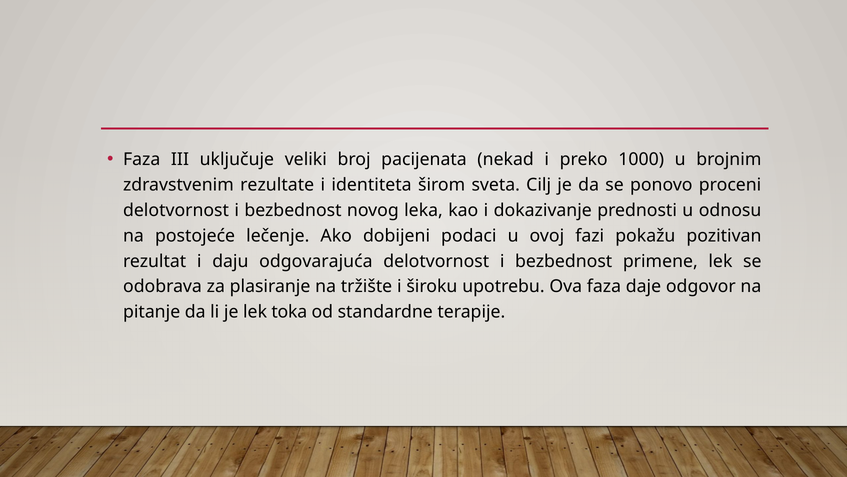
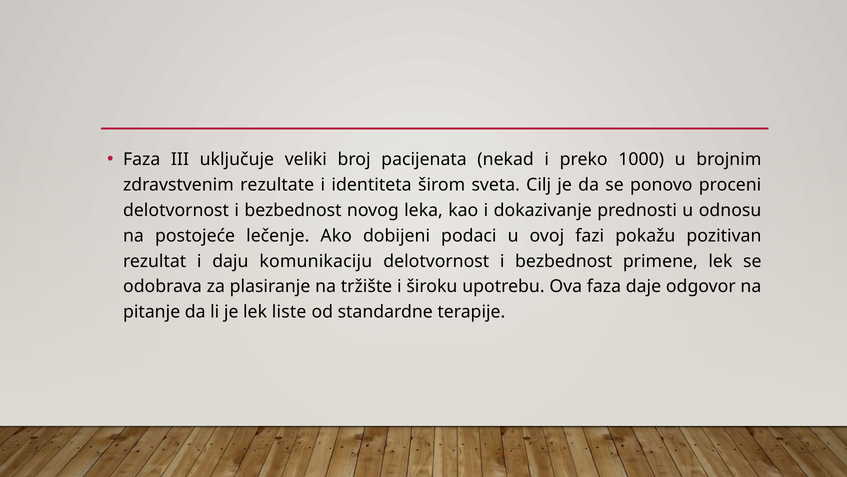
odgovarajuća: odgovarajuća -> komunikaciju (316, 261)
toka: toka -> liste (289, 312)
